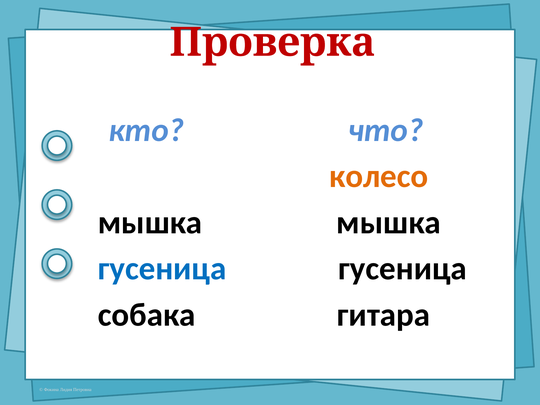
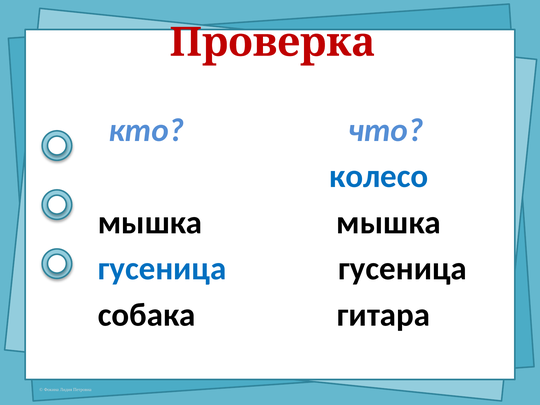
колесо colour: orange -> blue (379, 176)
